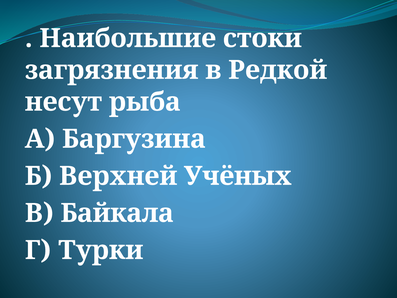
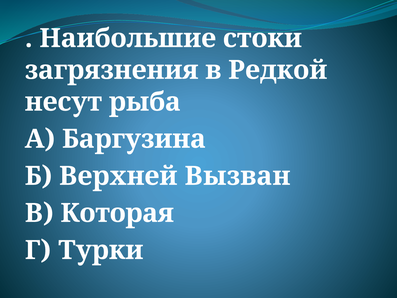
Учёных: Учёных -> Вызван (238, 176)
Байкала: Байкала -> Которая (117, 213)
